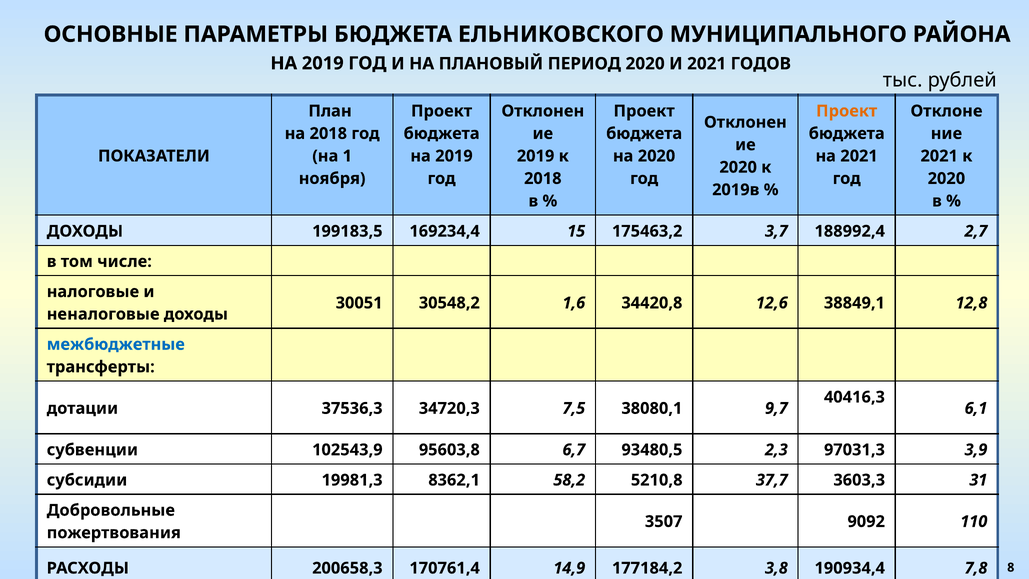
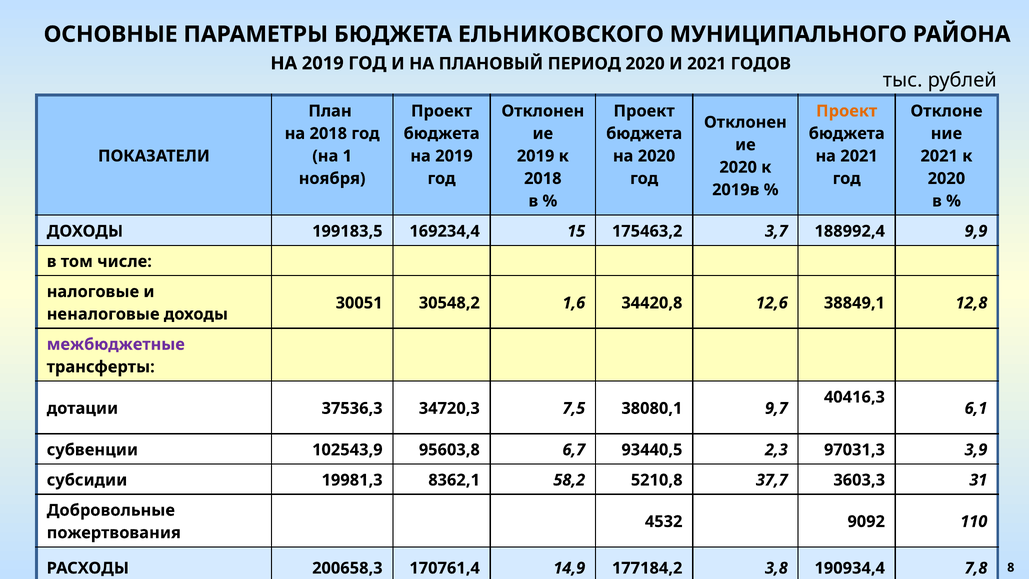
2,7: 2,7 -> 9,9 (976, 231)
межбюджетные colour: blue -> purple (116, 344)
93480,5: 93480,5 -> 93440,5 (652, 450)
3507: 3507 -> 4532 (664, 521)
